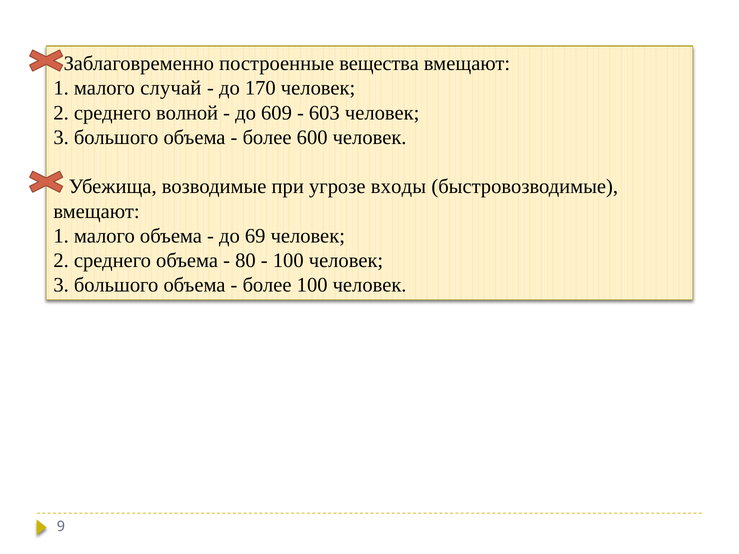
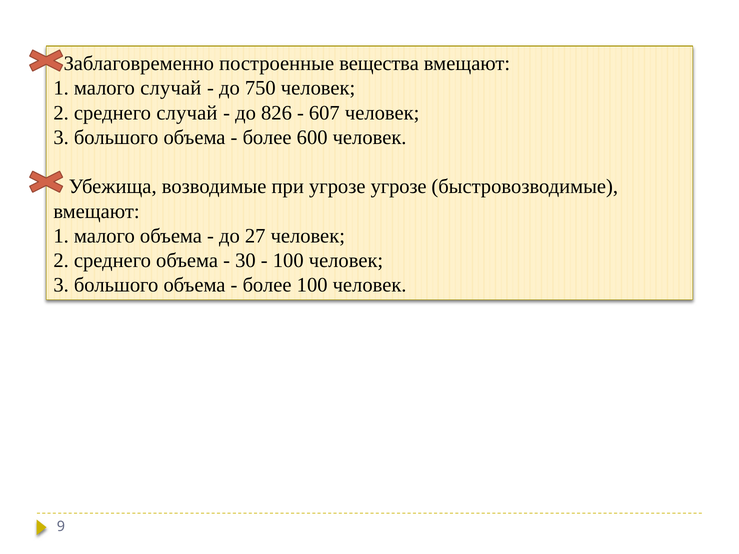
170: 170 -> 750 (260, 88)
среднего волной: волной -> случай (187, 113)
609: 609 -> 826 (276, 113)
603: 603 -> 607 (324, 113)
угрозе входы: входы -> угрозе (399, 187)
69: 69 -> 27 (255, 236)
80: 80 -> 30 (245, 261)
